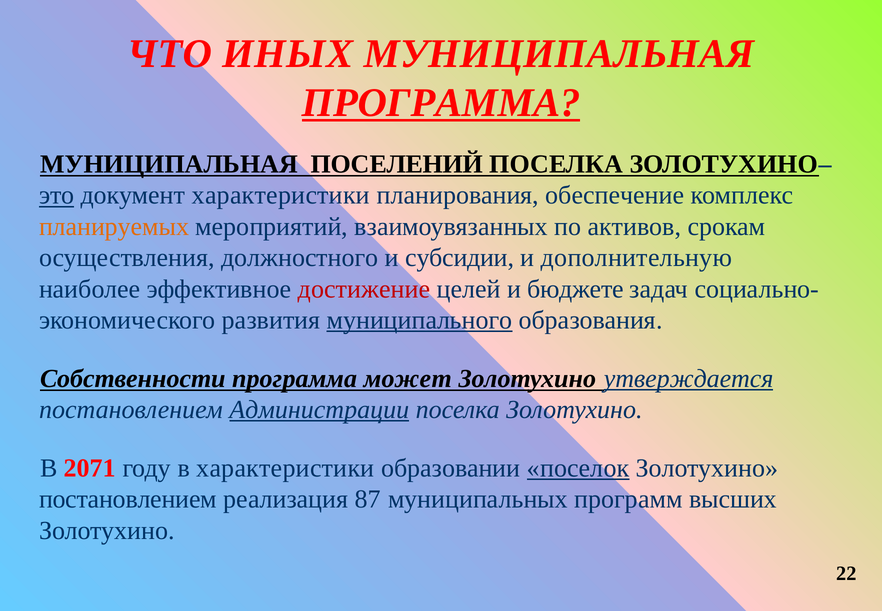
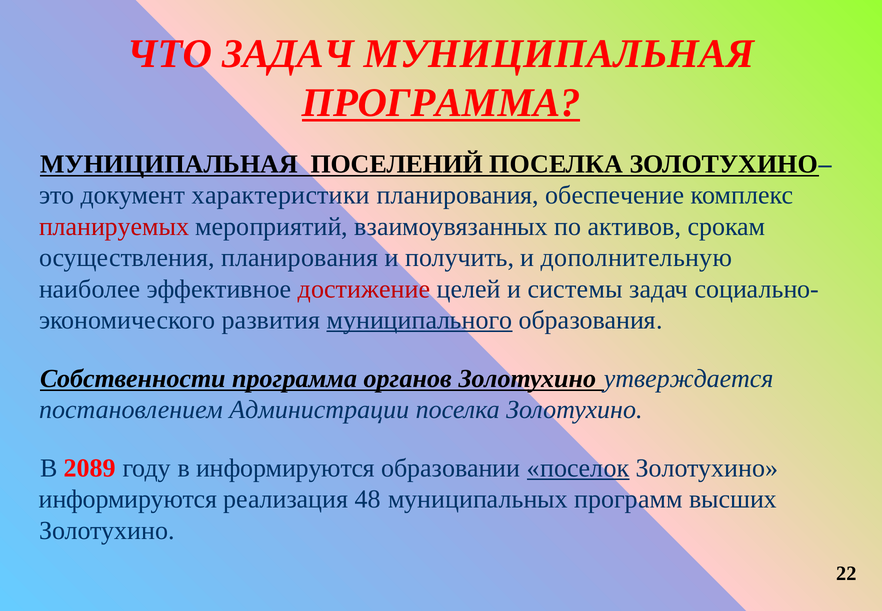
ЧТО ИНЫХ: ИНЫХ -> ЗАДАЧ (288, 54)
это underline: present -> none (57, 195)
планируемых colour: orange -> red (114, 226)
осуществления должностного: должностного -> планирования (300, 258)
субсидии: субсидии -> получить (460, 258)
бюджете: бюджете -> системы (575, 289)
может: может -> органов (408, 378)
утверждается underline: present -> none (689, 378)
Администрации underline: present -> none (319, 410)
2071: 2071 -> 2089 (90, 468)
в характеристики: характеристики -> информируются (286, 468)
постановлением: постановлением -> информируются (128, 499)
87: 87 -> 48 (368, 499)
